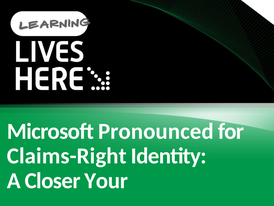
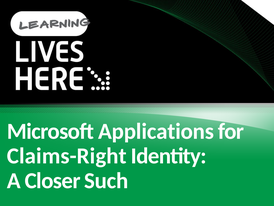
Pronounced: Pronounced -> Applications (156, 131)
Your: Your -> Such (106, 180)
